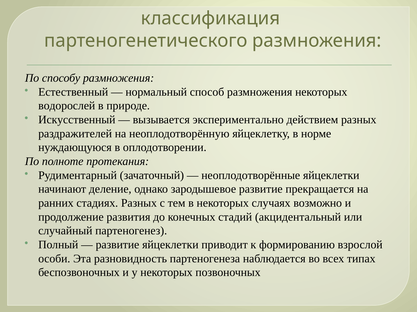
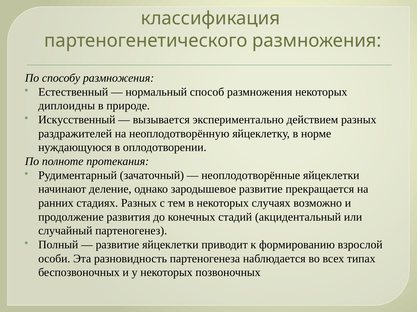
водорослей: водорослей -> диплоидны (67, 106)
